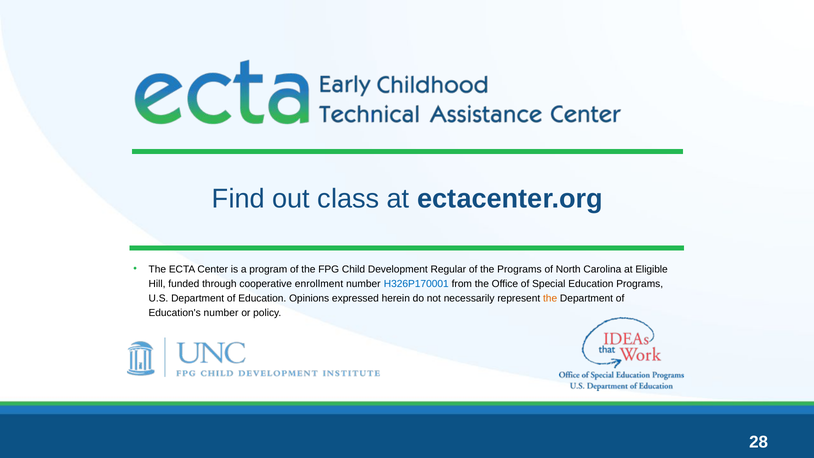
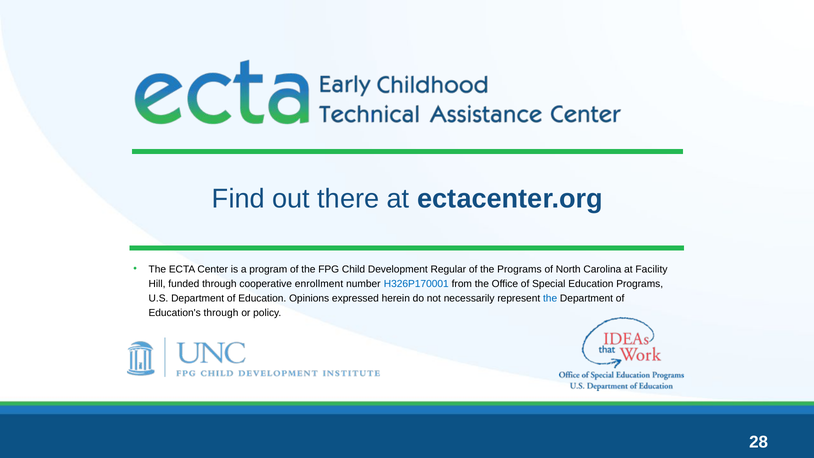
class: class -> there (348, 199)
Eligible: Eligible -> Facility (651, 269)
the colour: orange -> blue (550, 298)
Education's number: number -> through (221, 313)
